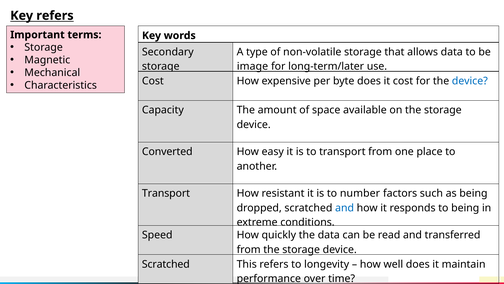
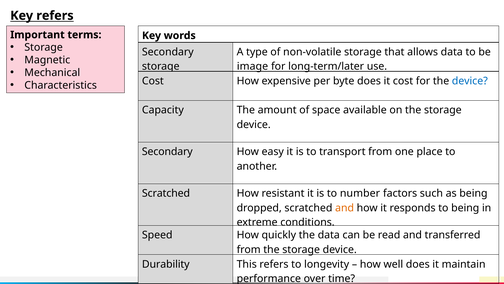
Converted: Converted -> Secondary (167, 152)
Transport: Transport -> Scratched (166, 193)
and colour: blue -> orange (345, 208)
Scratched: Scratched -> Durability (166, 264)
